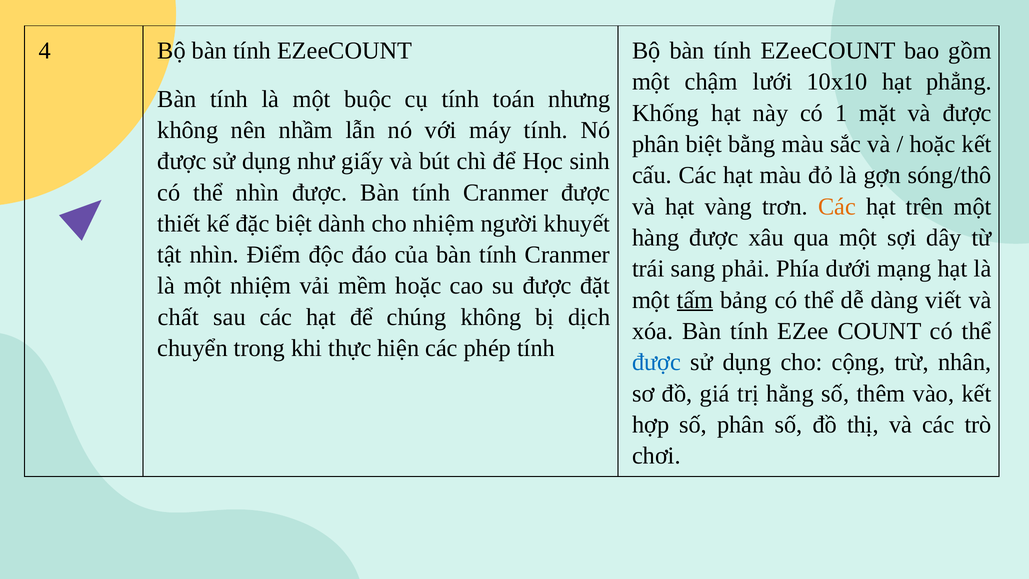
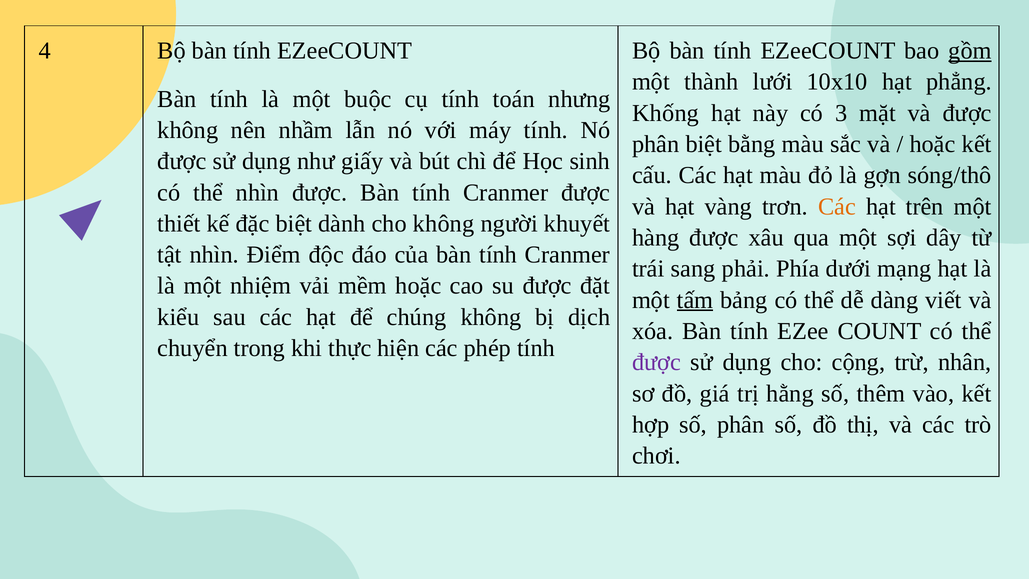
gồm underline: none -> present (970, 51)
chậm: chậm -> thành (711, 82)
1: 1 -> 3 (841, 113)
cho nhiệm: nhiệm -> không (444, 224)
chất: chất -> kiểu (178, 317)
được colour: blue -> purple (657, 362)
